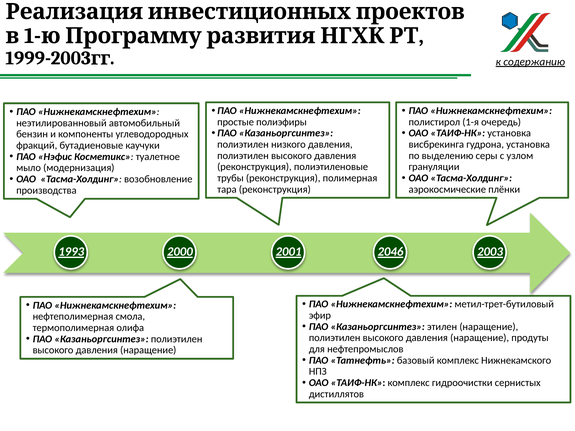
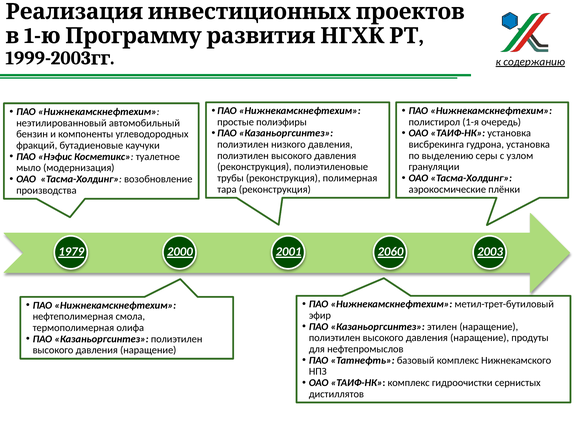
1993: 1993 -> 1979 (71, 252)
2046: 2046 -> 2060 (391, 252)
